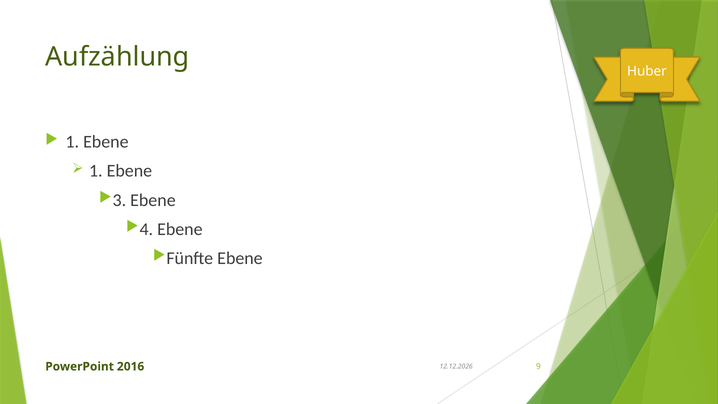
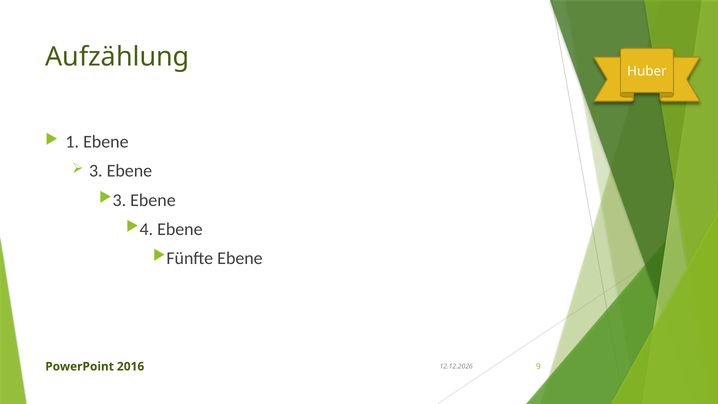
1: 1 -> 3 (96, 171)
